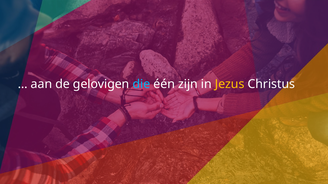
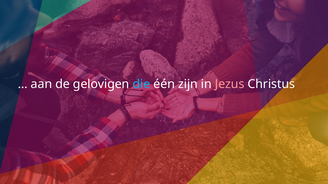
Jezus colour: yellow -> pink (230, 84)
